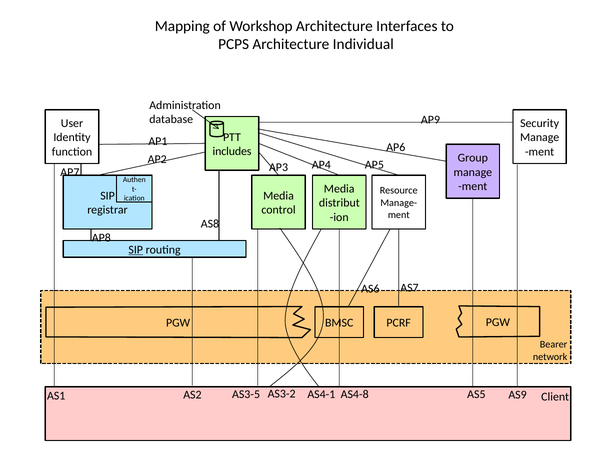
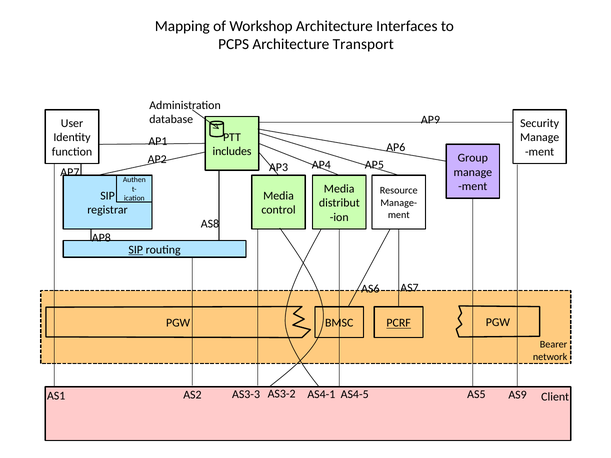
Individual: Individual -> Transport (363, 44)
PCRF underline: none -> present (399, 323)
AS3-5: AS3-5 -> AS3-3 (246, 394)
AS4-8: AS4-8 -> AS4-5 (355, 395)
